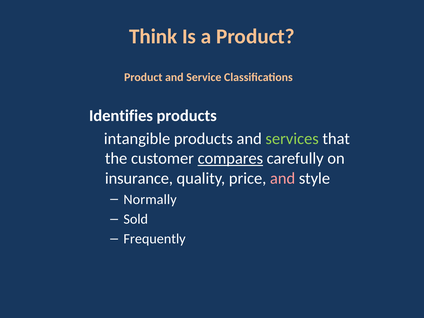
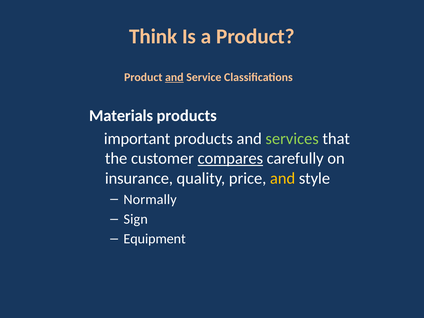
and underline: none -> present (174, 77)
Identifies: Identifies -> Materials (121, 116)
intangible: intangible -> important (137, 139)
and colour: pink -> yellow (283, 178)
Sold: Sold -> Sign (136, 219)
Frequently: Frequently -> Equipment (155, 239)
